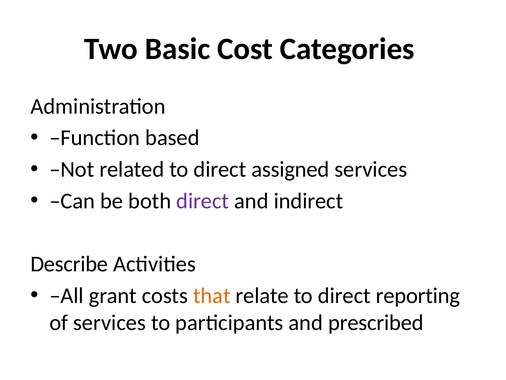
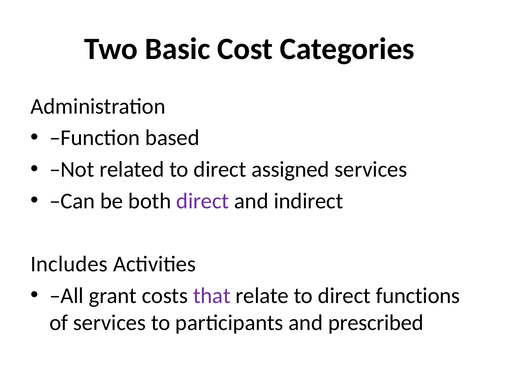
Describe: Describe -> Includes (69, 264)
that colour: orange -> purple (212, 295)
reporting: reporting -> functions (418, 295)
